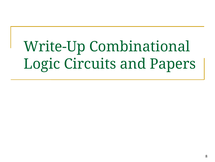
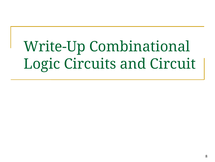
Papers: Papers -> Circuit (173, 64)
